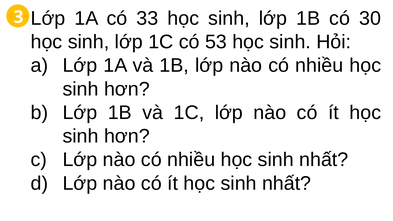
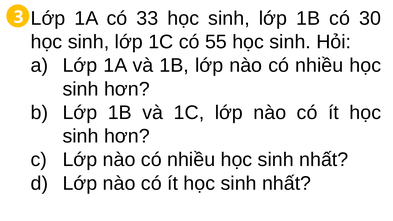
53: 53 -> 55 (216, 42)
